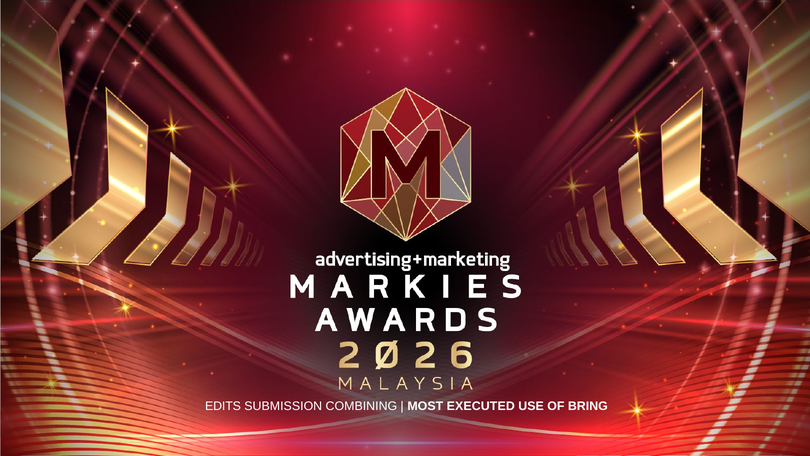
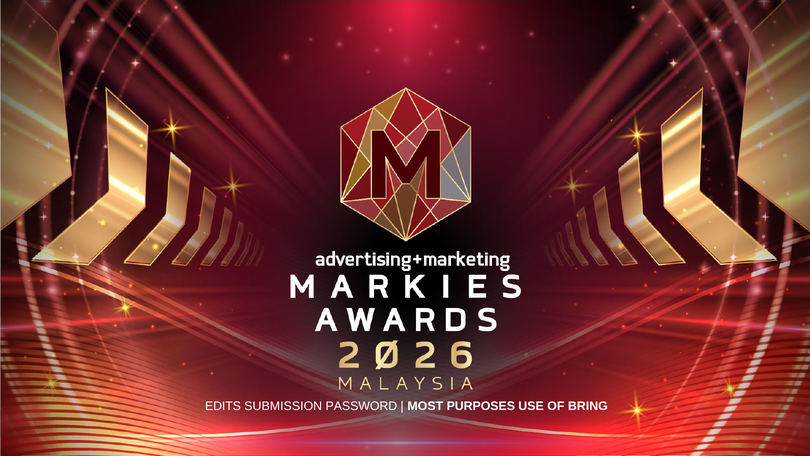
COMBINING: COMBINING -> PASSWORD (361, 406)
EXECUTED: EXECUTED -> PURPOSES (481, 406)
